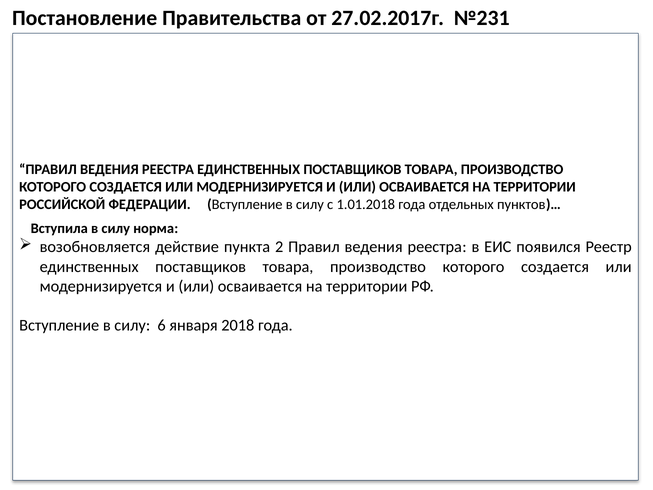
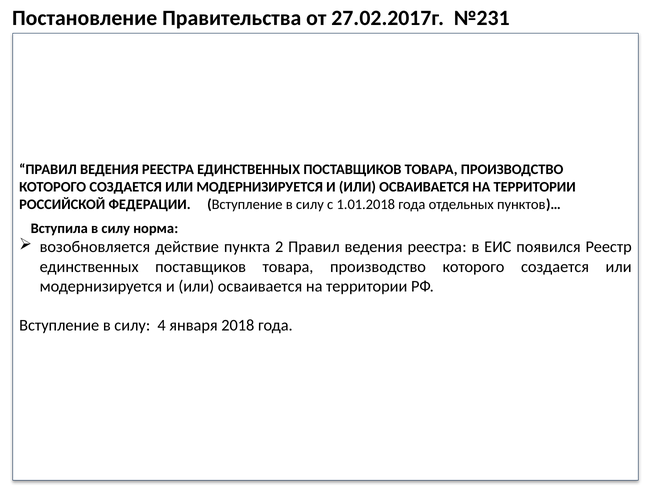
6: 6 -> 4 (162, 325)
